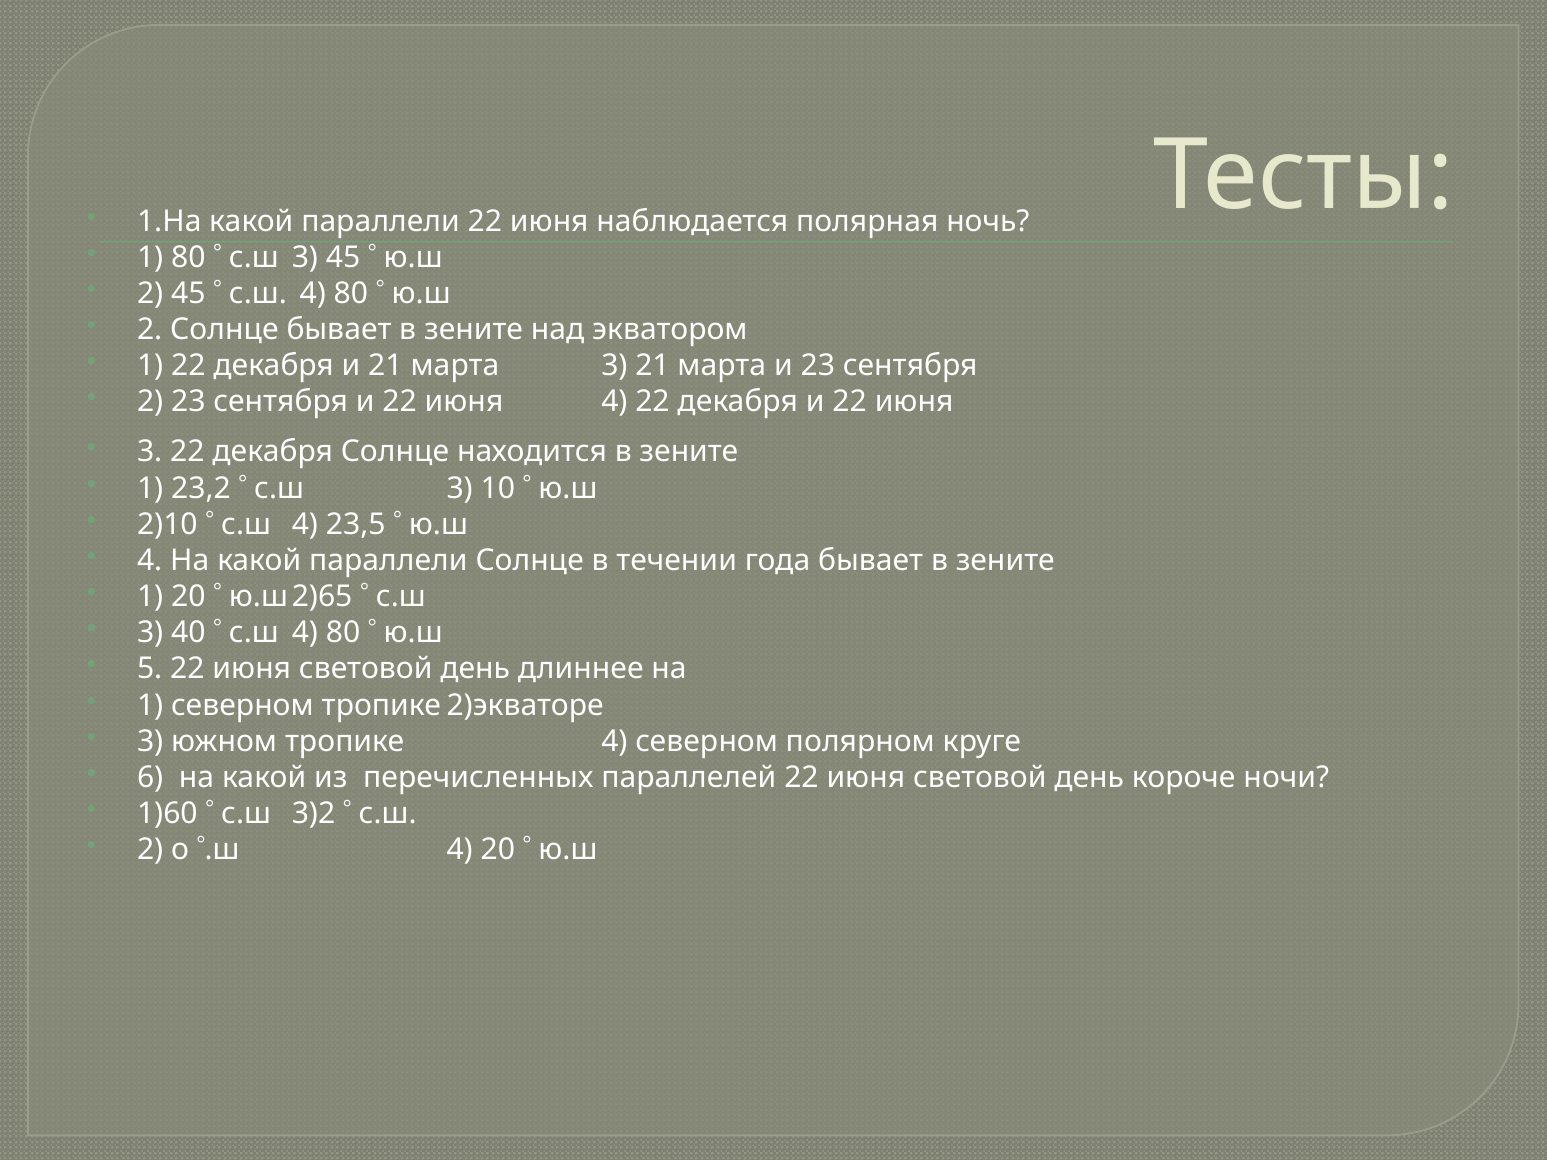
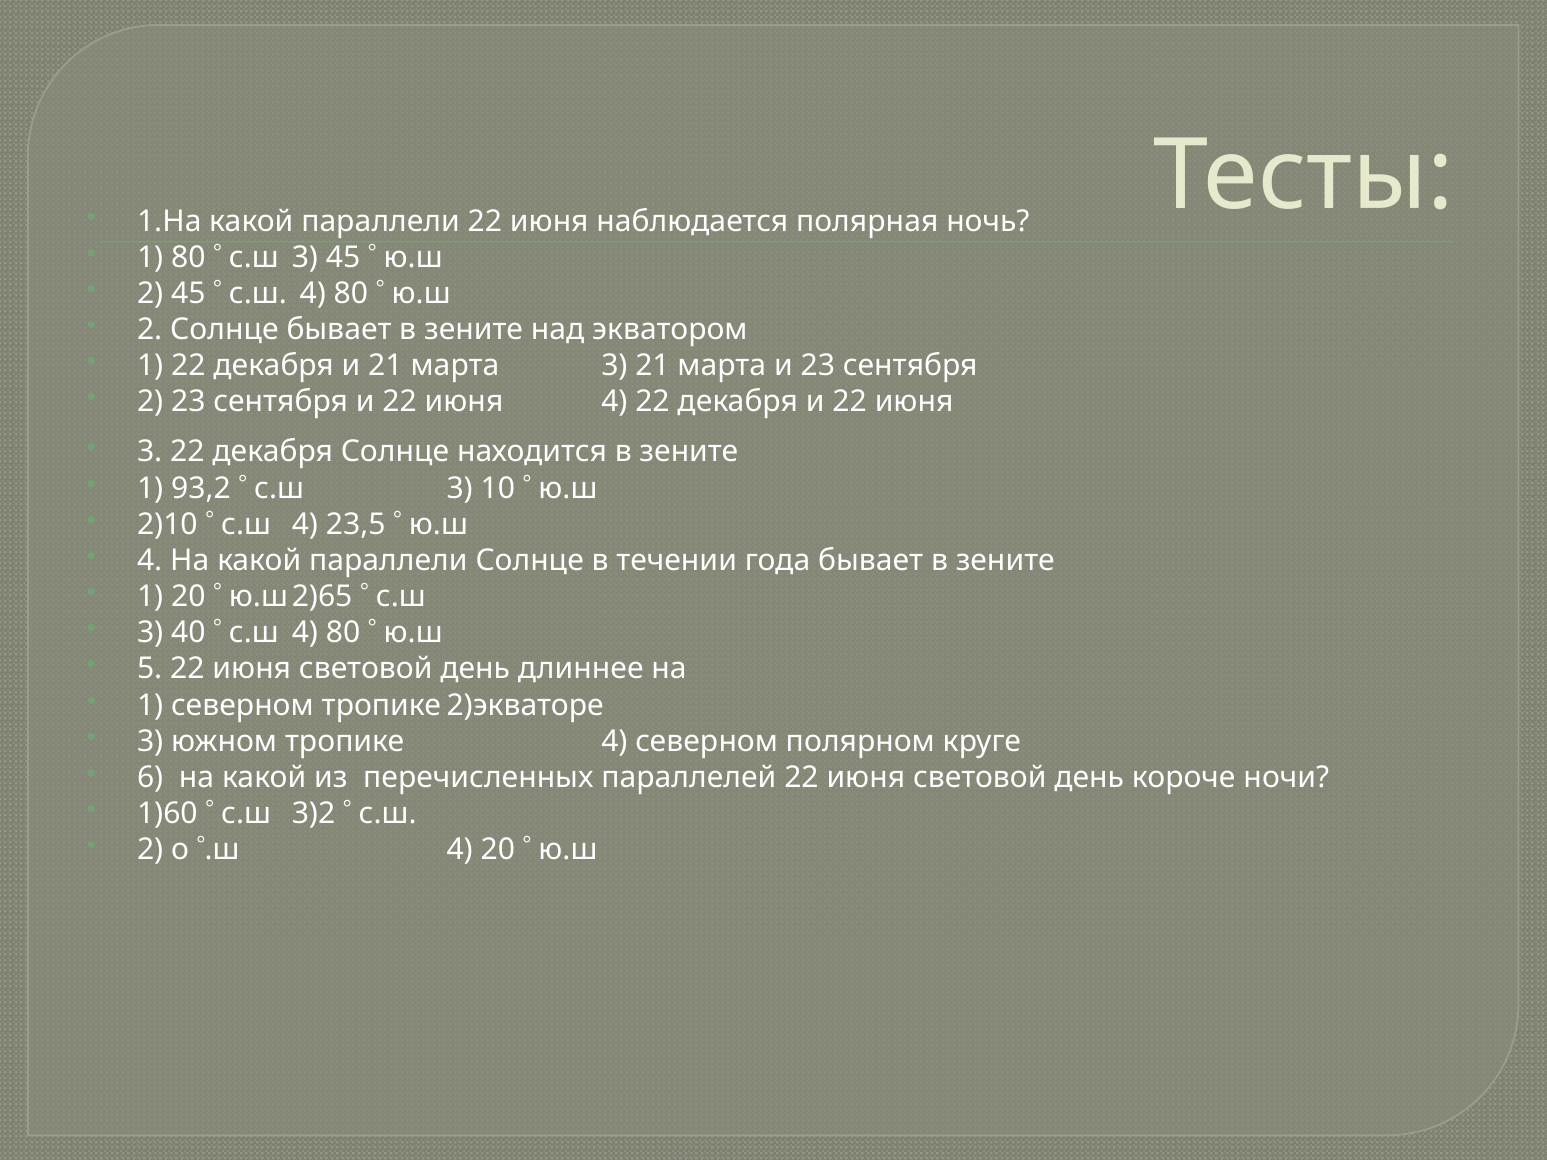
23,2: 23,2 -> 93,2 (201, 488)
